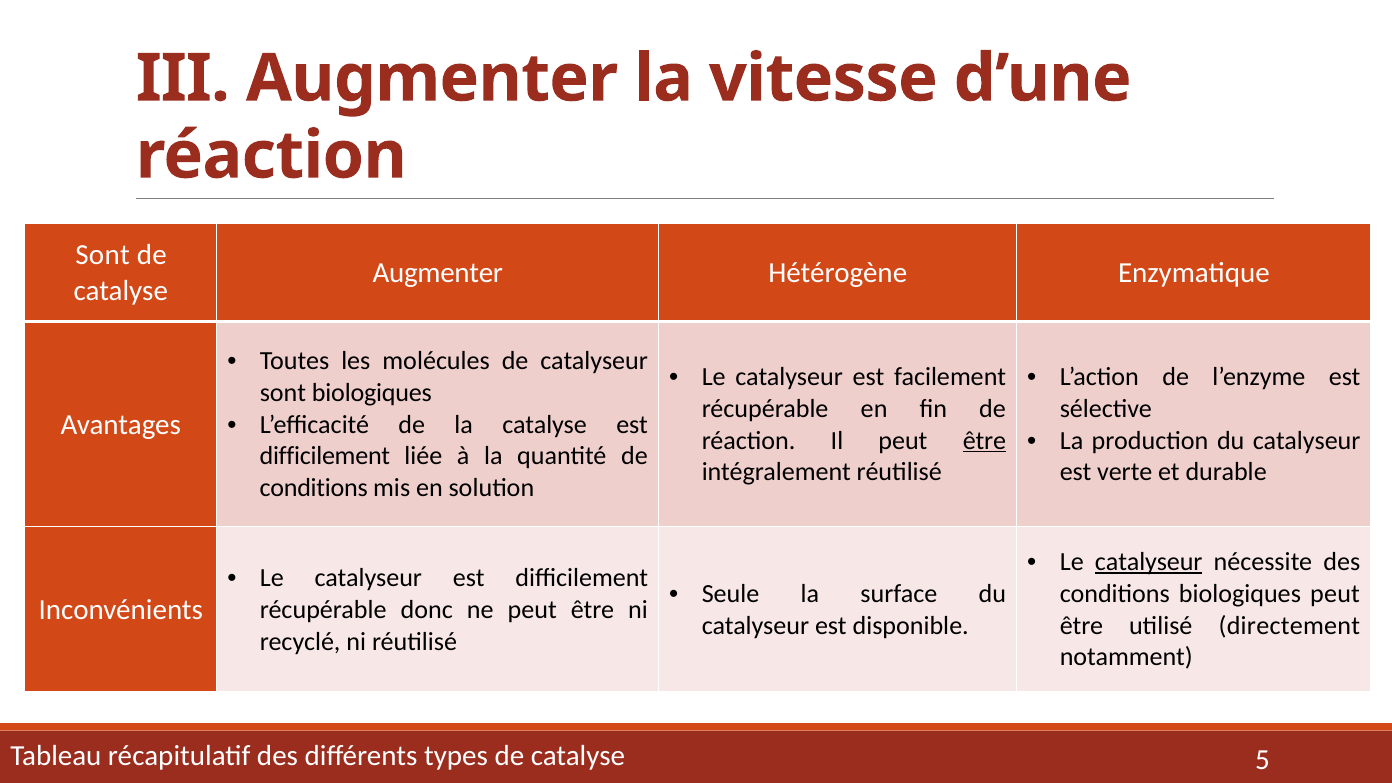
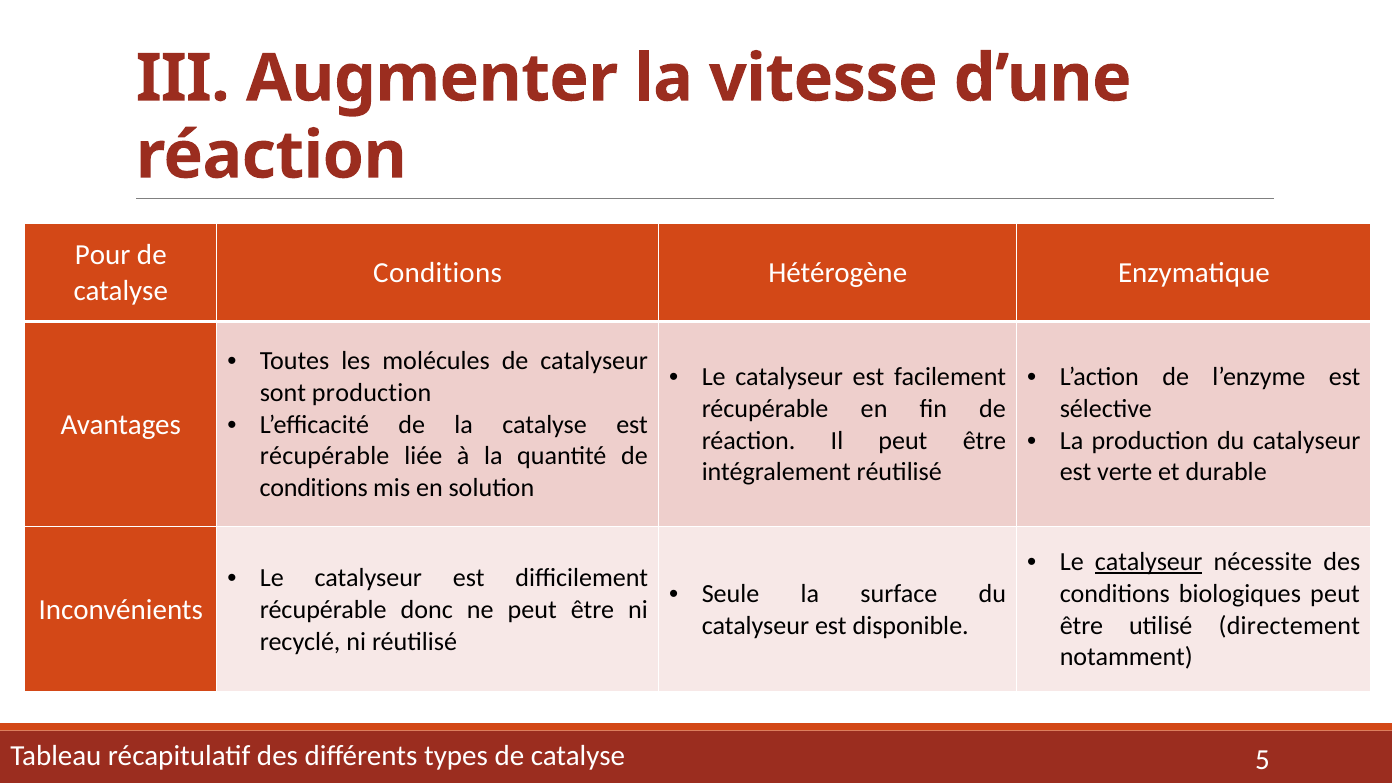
Sont: Sont -> Pour (103, 255)
Augmenter: Augmenter -> Conditions (438, 273)
sont biologiques: biologiques -> production (372, 393)
être underline: present -> none (984, 440)
difficilement: difficilement -> récupérable (325, 456)
